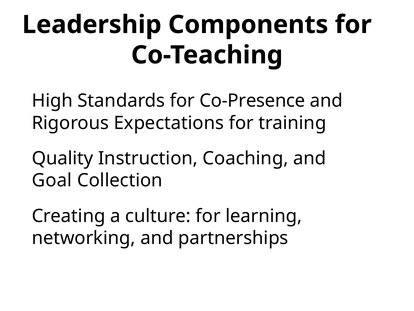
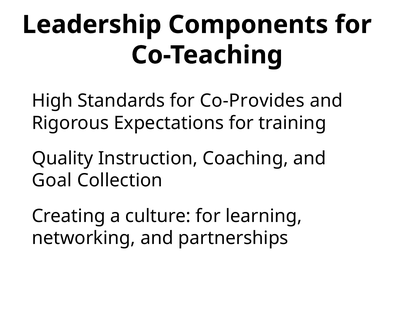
Co-Presence: Co-Presence -> Co-Provides (252, 101)
